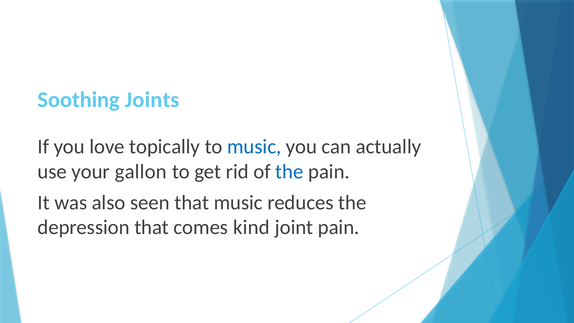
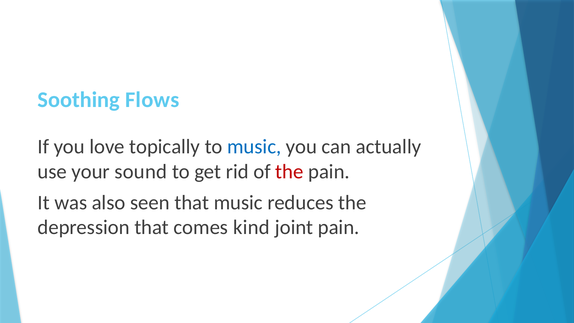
Joints: Joints -> Flows (152, 100)
gallon: gallon -> sound (141, 172)
the colour: blue -> red (289, 172)
